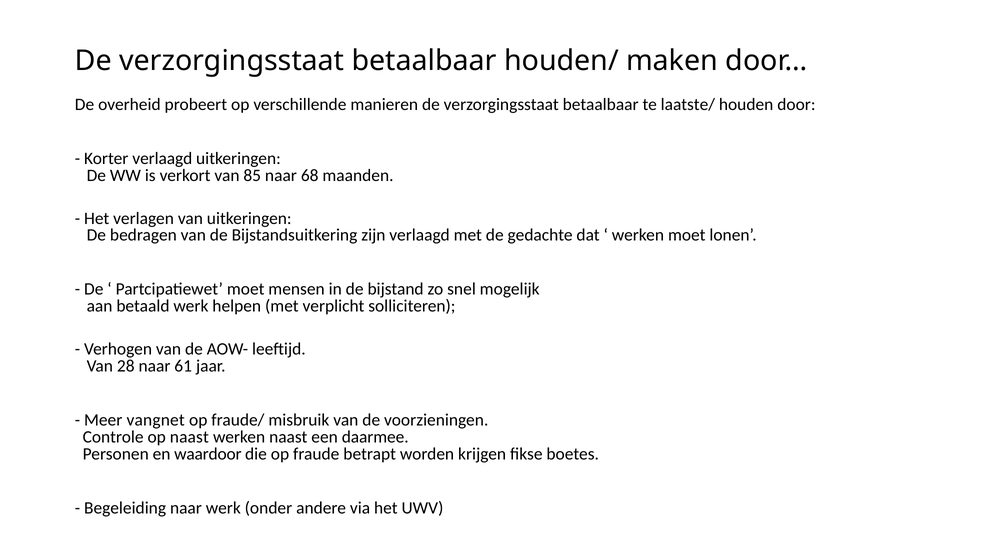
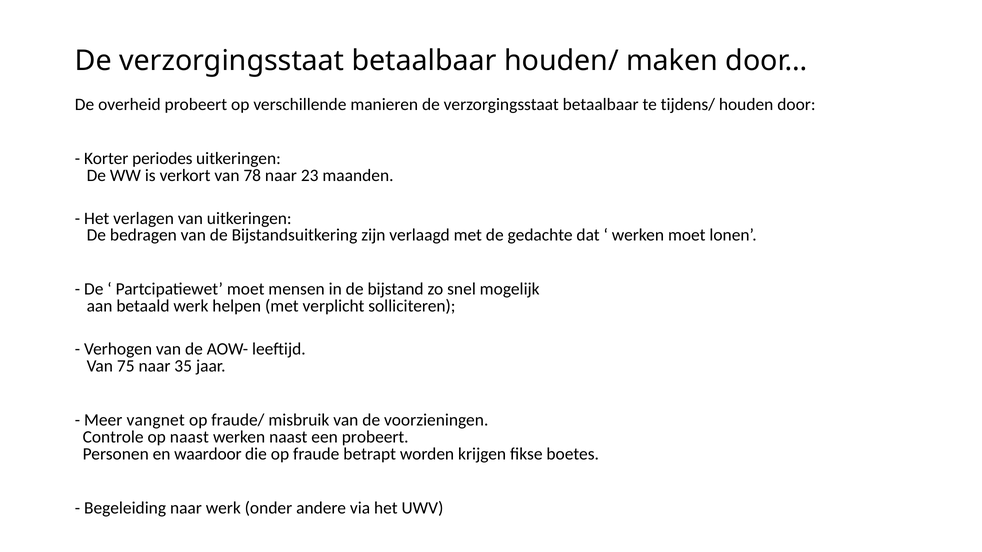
laatste/: laatste/ -> tijdens/ (688, 104)
Korter verlaagd: verlaagd -> periodes (162, 159)
85: 85 -> 78 (252, 175)
68: 68 -> 23 (310, 175)
28: 28 -> 75 (126, 366)
61: 61 -> 35 (183, 366)
een daarmee: daarmee -> probeert (375, 437)
